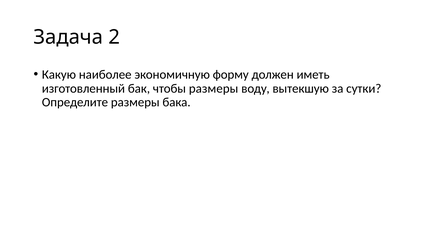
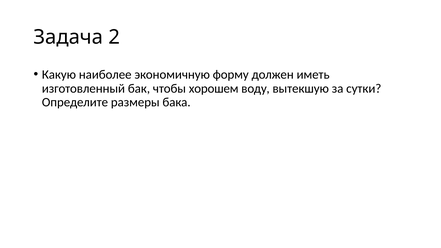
чтобы размеры: размеры -> хорошем (214, 88)
